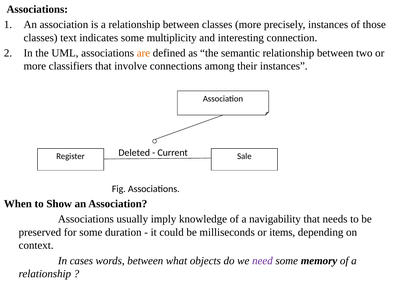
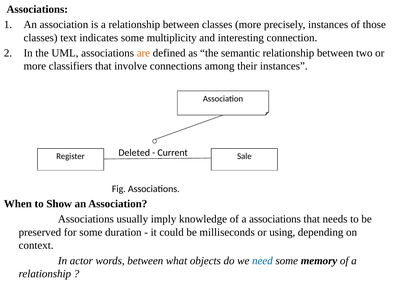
a navigability: navigability -> associations (275, 219)
items: items -> using (282, 232)
cases: cases -> actor (81, 260)
need colour: purple -> blue (262, 260)
